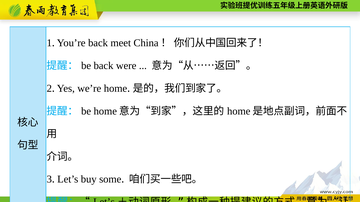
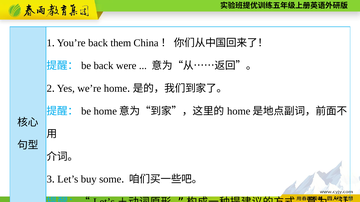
meet: meet -> them (121, 43)
